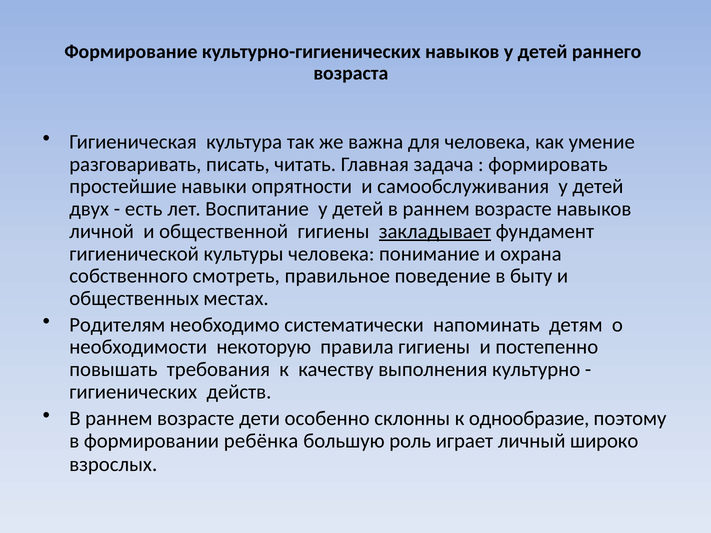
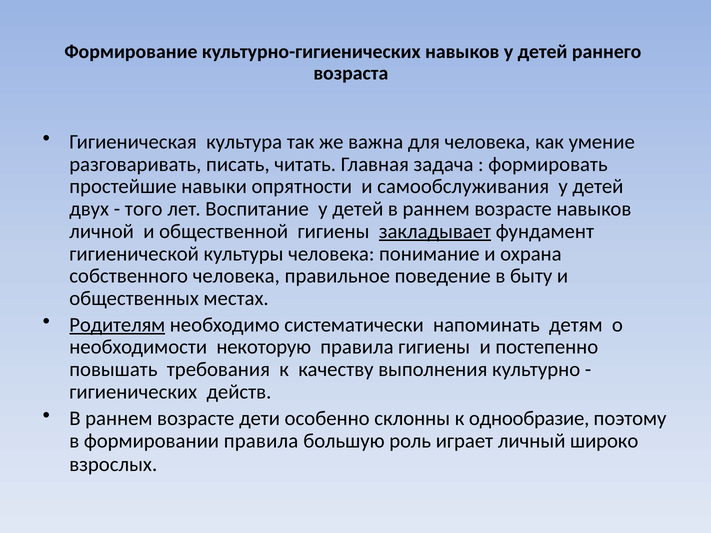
есть: есть -> того (144, 209)
собственного смотреть: смотреть -> человека (236, 276)
Родителям underline: none -> present (117, 325)
формировании ребёнка: ребёнка -> правила (261, 441)
